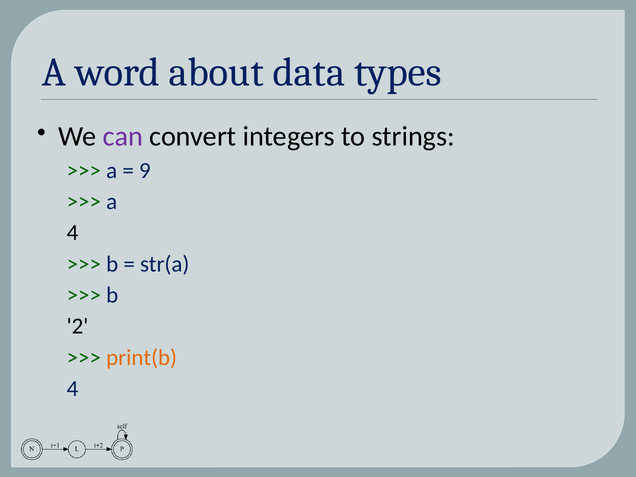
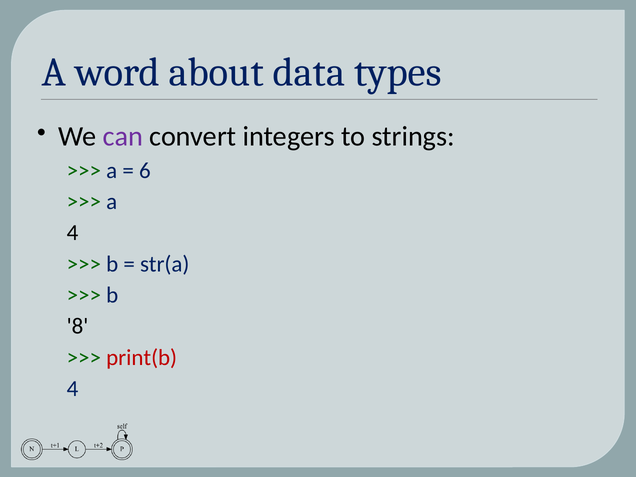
9: 9 -> 6 (145, 171)
2: 2 -> 8 (78, 326)
print(b colour: orange -> red (142, 357)
